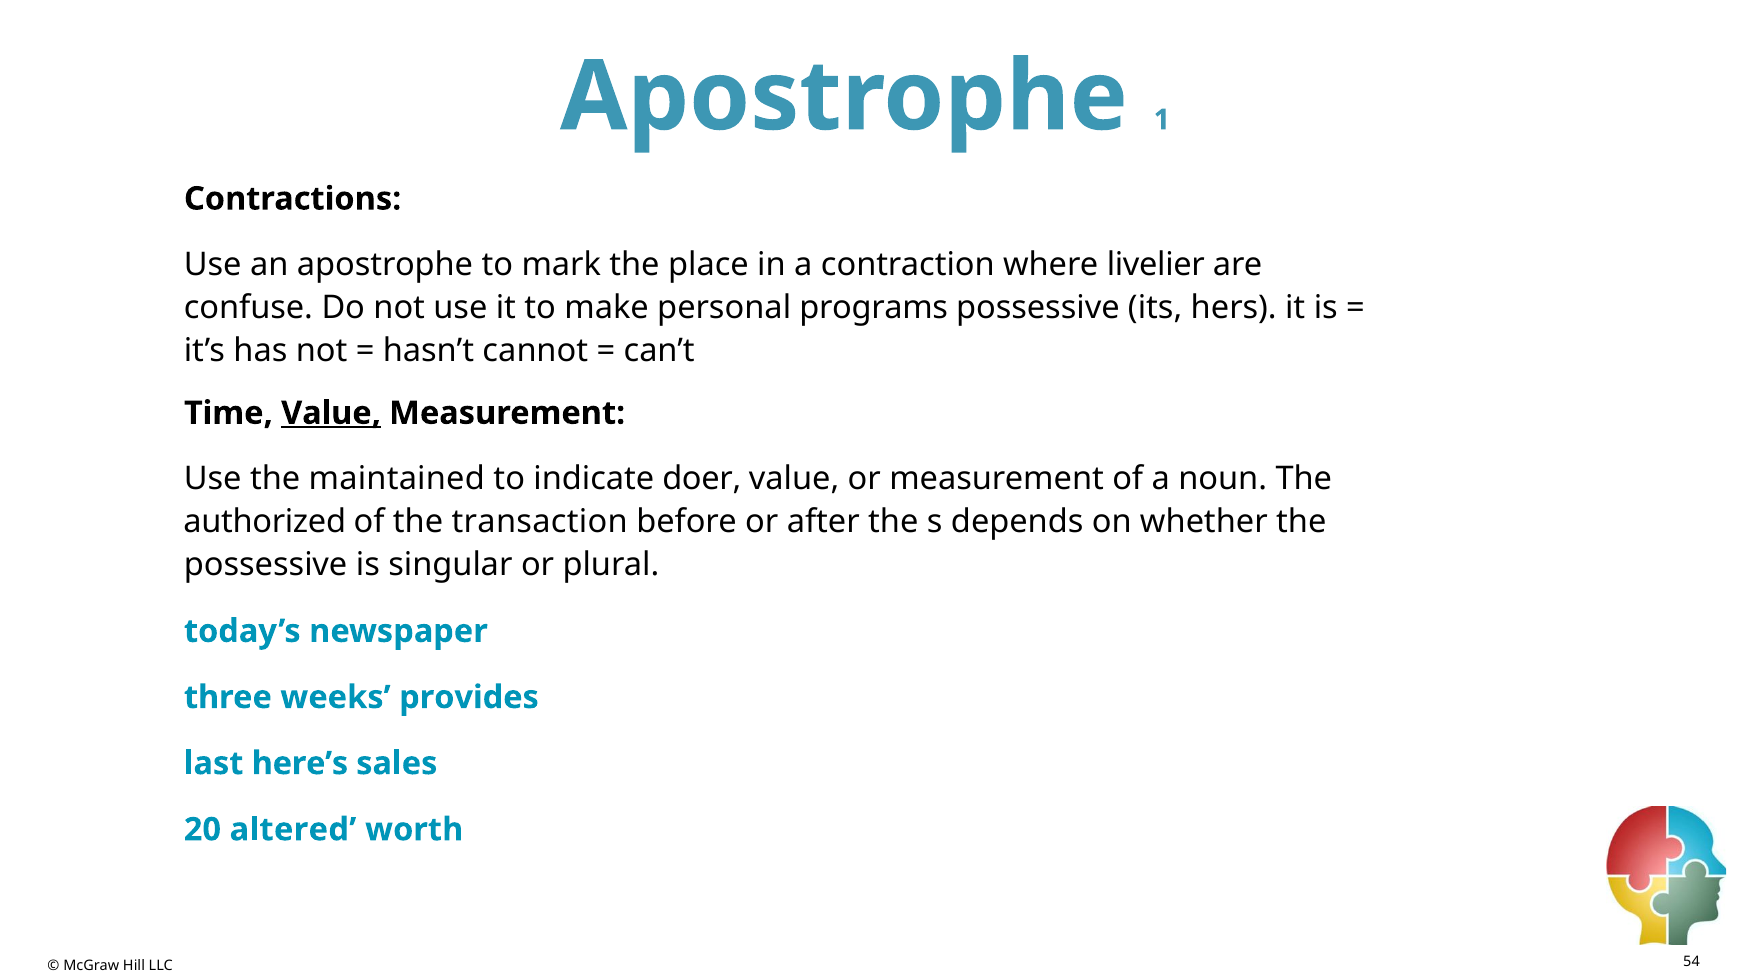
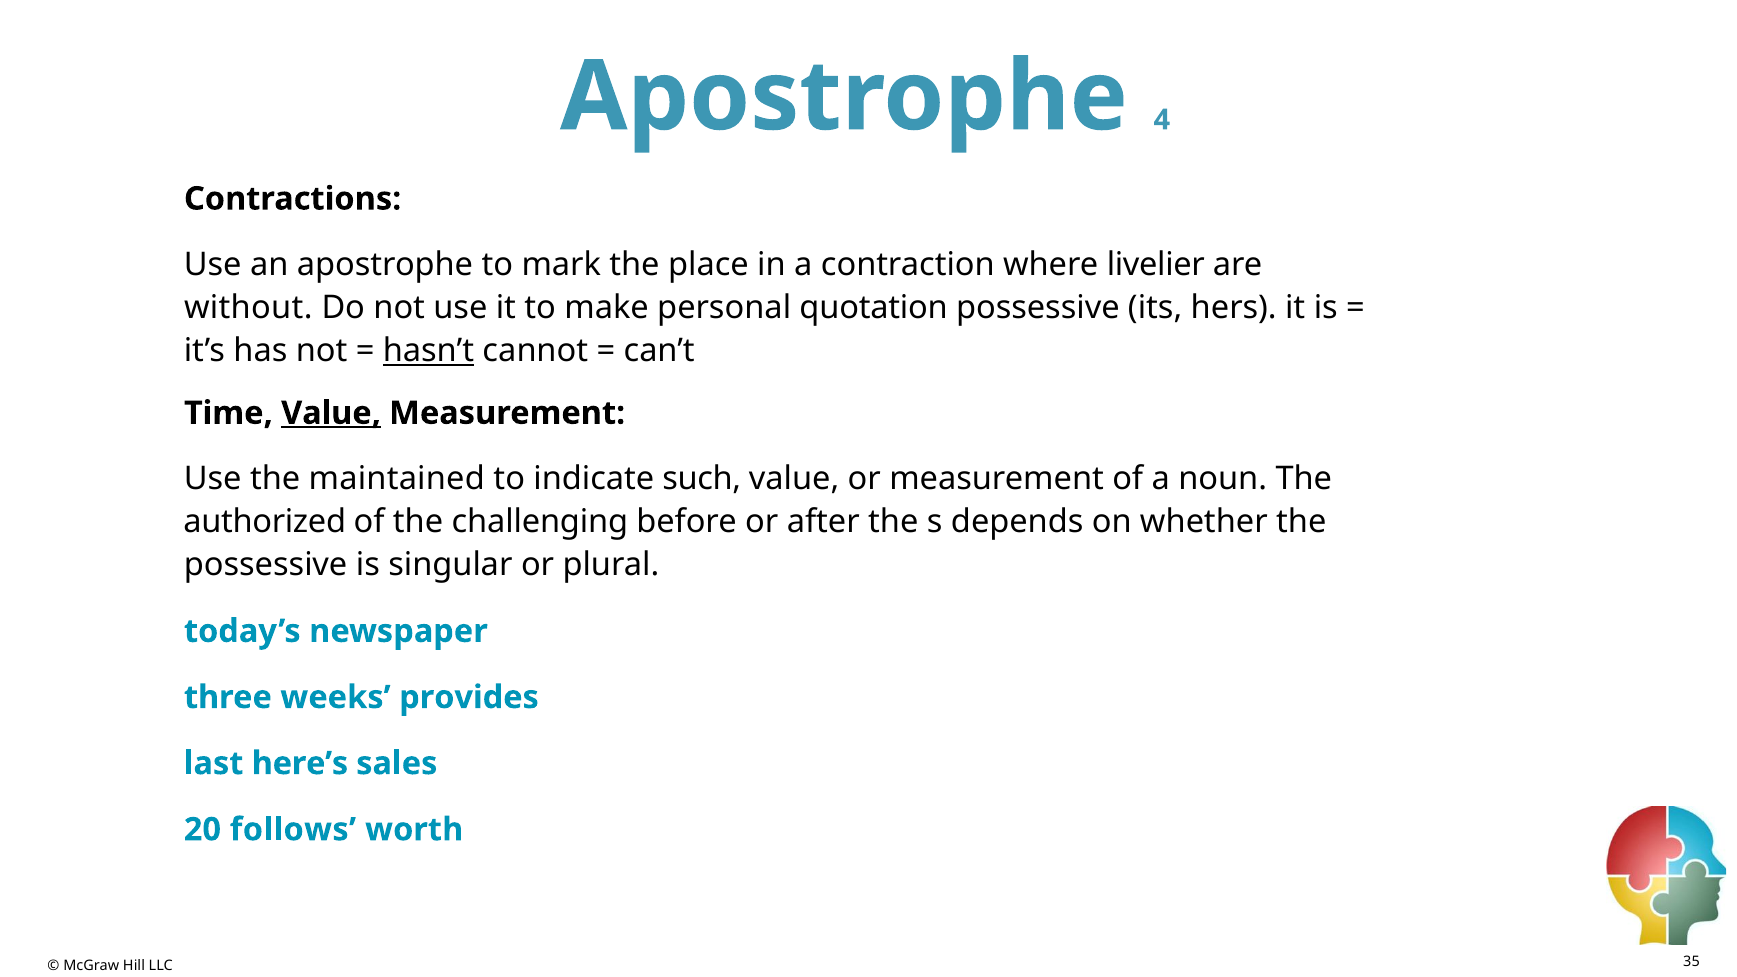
1: 1 -> 4 (1162, 120)
confuse: confuse -> without (248, 308)
programs: programs -> quotation (874, 308)
hasn’t underline: none -> present (428, 351)
doer: doer -> such (702, 479)
transaction: transaction -> challenging (540, 522)
altered: altered -> follows (293, 830)
54: 54 -> 35 (1692, 962)
